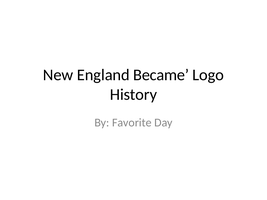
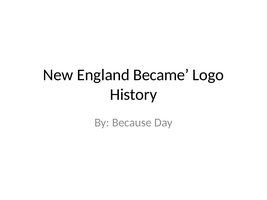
Favorite: Favorite -> Because (132, 123)
